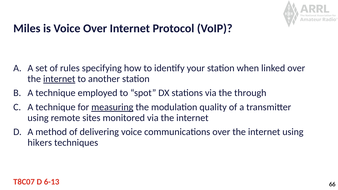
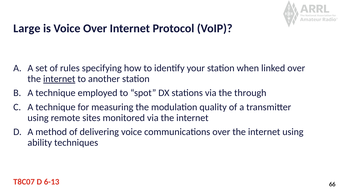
Miles: Miles -> Large (27, 28)
measuring underline: present -> none (112, 107)
hikers: hikers -> ability (40, 143)
